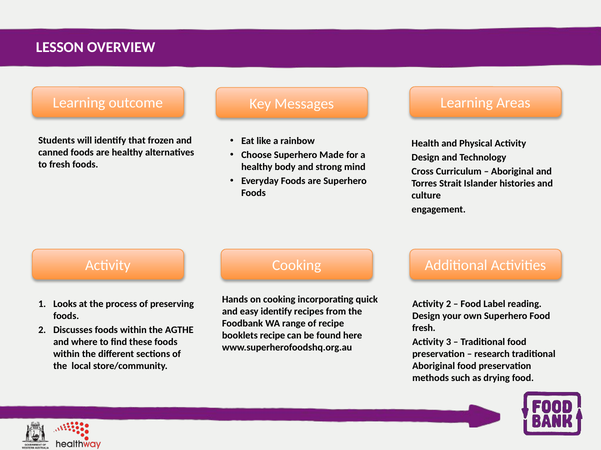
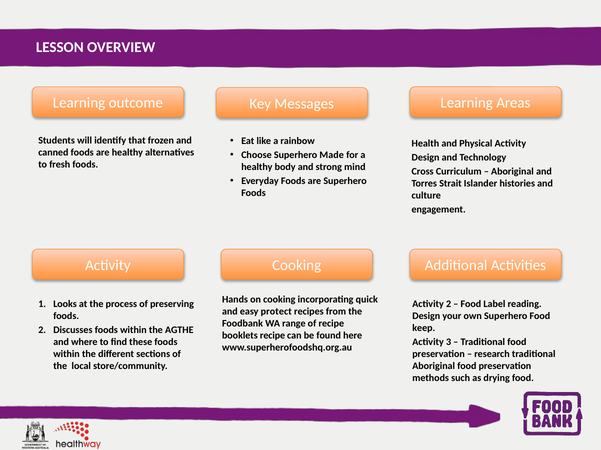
easy identify: identify -> protect (276, 312)
fresh: fresh -> keep (424, 329)
